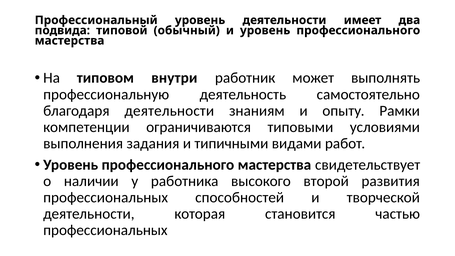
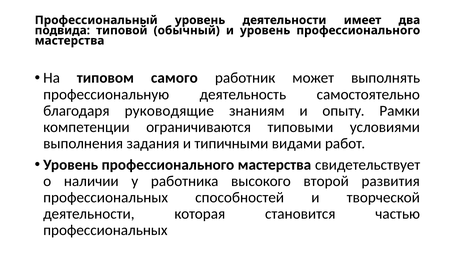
внутри: внутри -> самого (174, 78)
благодаря деятельности: деятельности -> руководящие (169, 111)
